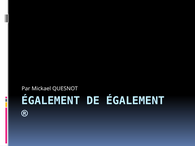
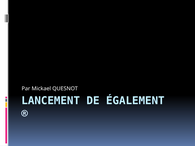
ÉGALEMENT: ÉGALEMENT -> LANCEMENT (51, 101)
